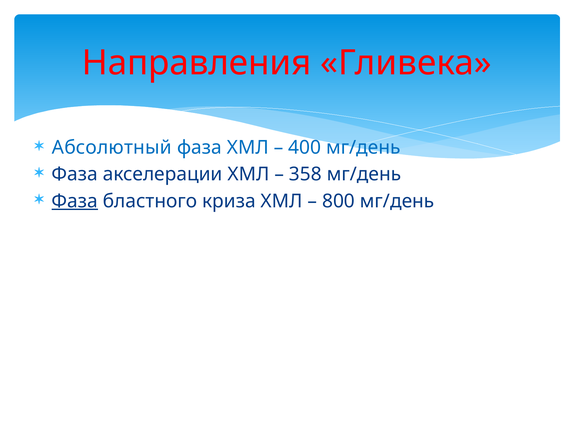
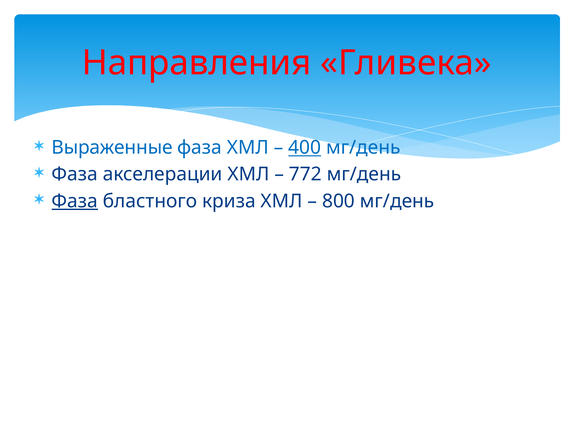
Абсолютный: Абсолютный -> Выраженные (112, 148)
400 underline: none -> present (305, 148)
358: 358 -> 772 (305, 174)
